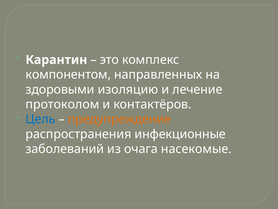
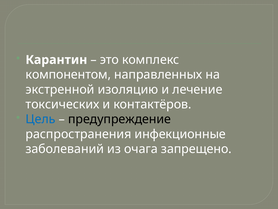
здоровыми: здоровыми -> экстренной (60, 89)
протоколом: протоколом -> токсических (62, 104)
предупреждение colour: orange -> black (119, 119)
насекомые: насекомые -> запрещено (196, 149)
